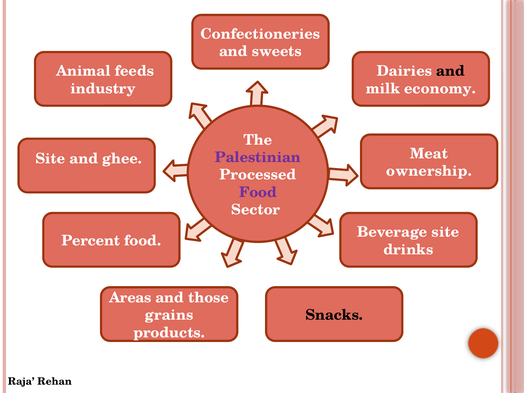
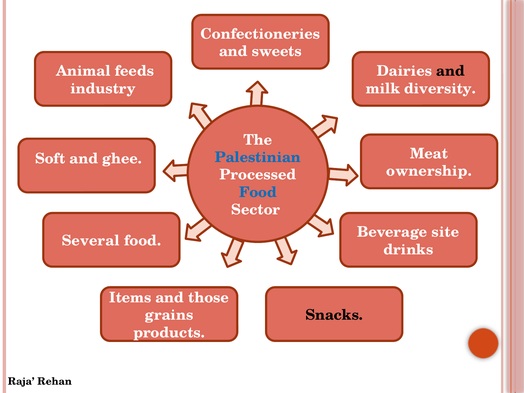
economy: economy -> diversity (440, 89)
Palestinian colour: purple -> blue (258, 157)
Site: Site -> Soft (50, 159)
Food colour: purple -> blue (258, 192)
Percent: Percent -> Several (91, 241)
Areas: Areas -> Items (130, 298)
